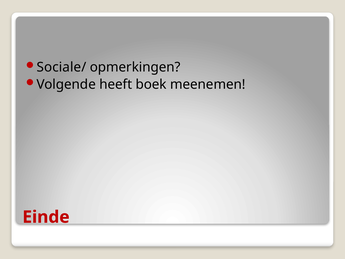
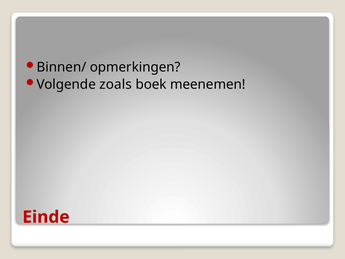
Sociale/: Sociale/ -> Binnen/ (61, 67)
heeft: heeft -> zoals (116, 84)
